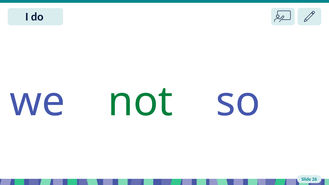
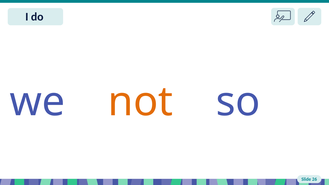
not colour: green -> orange (140, 102)
